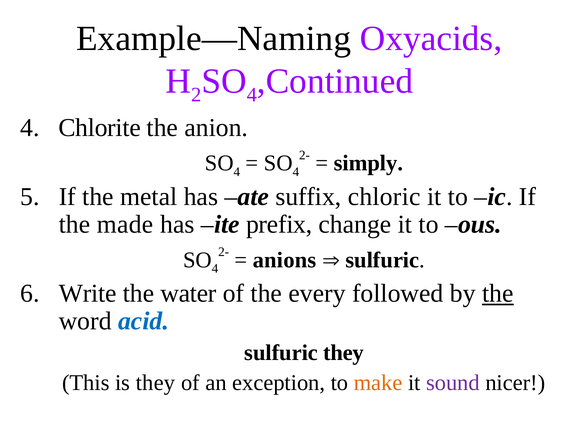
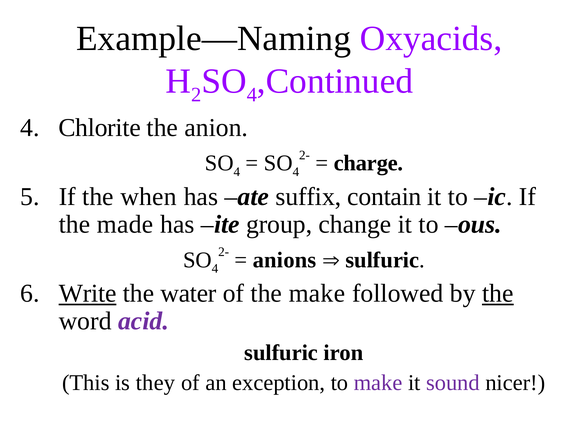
simply: simply -> charge (368, 163)
metal: metal -> when (149, 197)
chloric: chloric -> contain (384, 197)
prefix: prefix -> group (279, 224)
Write underline: none -> present (88, 294)
the every: every -> make (317, 294)
acid colour: blue -> purple (143, 321)
sulfuric they: they -> iron (343, 353)
make colour: orange -> purple (378, 383)
